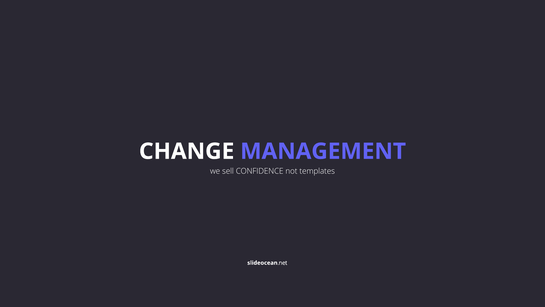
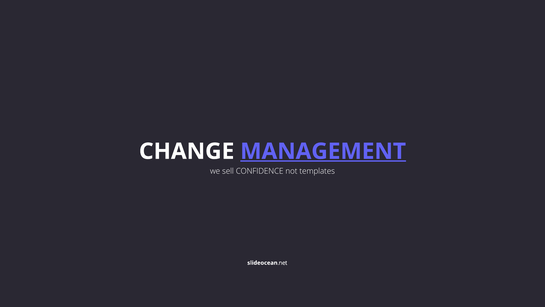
MANAGEMENT underline: none -> present (323, 151)
